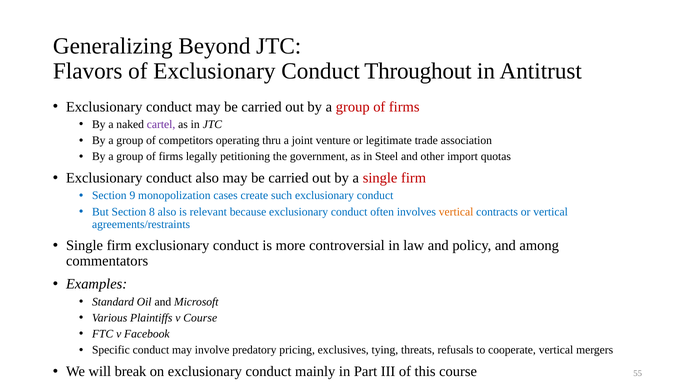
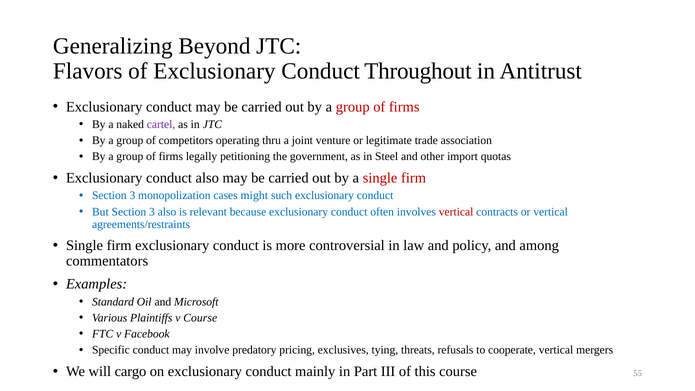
9: 9 -> 3 (132, 196)
create: create -> might (254, 196)
But Section 8: 8 -> 3 (152, 212)
vertical colour: orange -> red (456, 212)
break: break -> cargo (130, 371)
